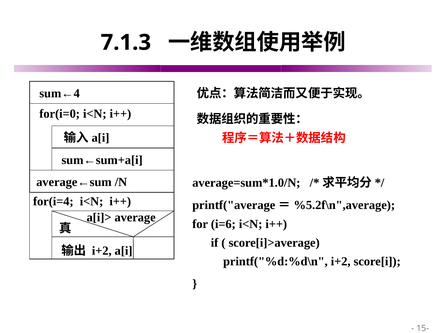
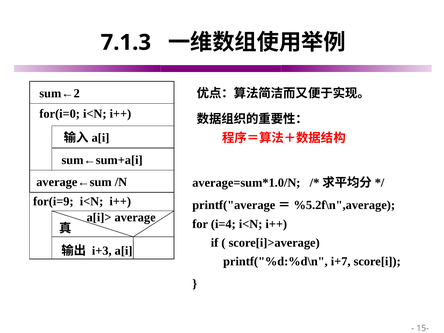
sum←4: sum←4 -> sum←2 (60, 93)
for(i=4: for(i=4 -> for(i=9 (53, 202)
i=6: i=6 -> i=4 (223, 224)
i+2: i+2 -> i+3 (102, 251)
printf("%d:%d\n i+2: i+2 -> i+7 (341, 261)
